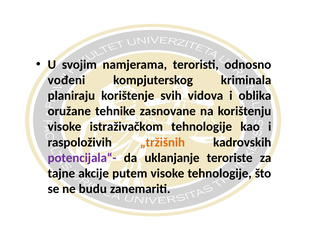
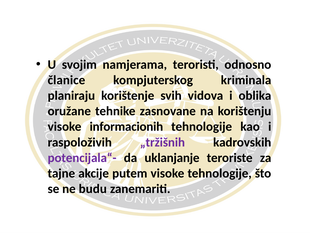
vođeni: vođeni -> članice (66, 80)
istraživačkom: istraživačkom -> informacionih (126, 126)
„tržišnih colour: orange -> purple (162, 142)
